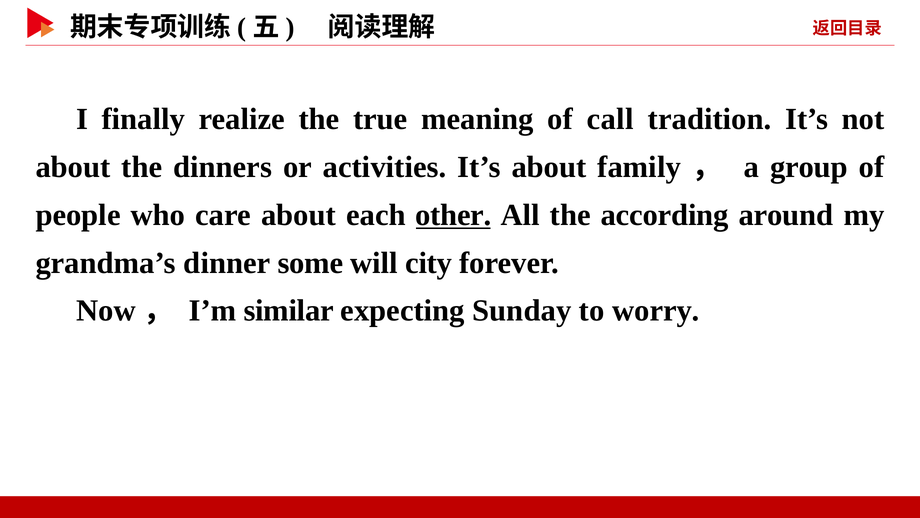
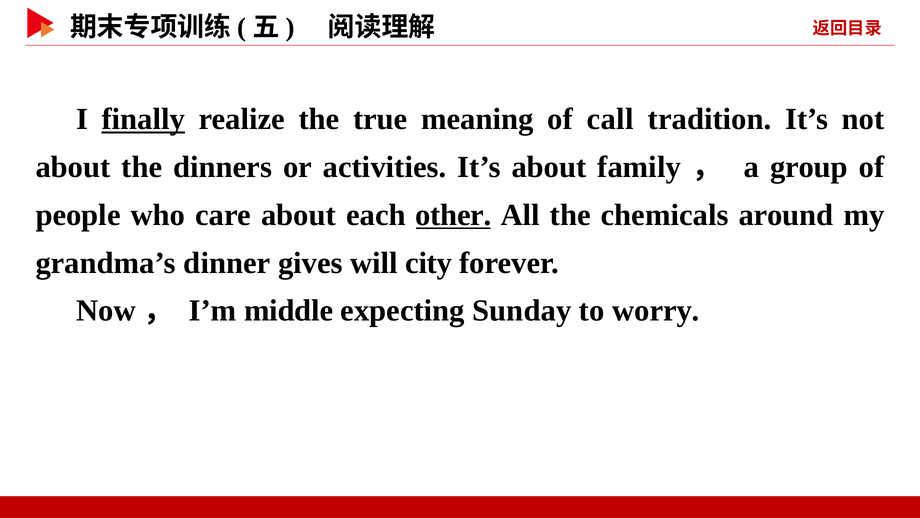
finally underline: none -> present (143, 119)
according: according -> chemicals (665, 215)
some: some -> gives (310, 263)
similar: similar -> middle (289, 310)
